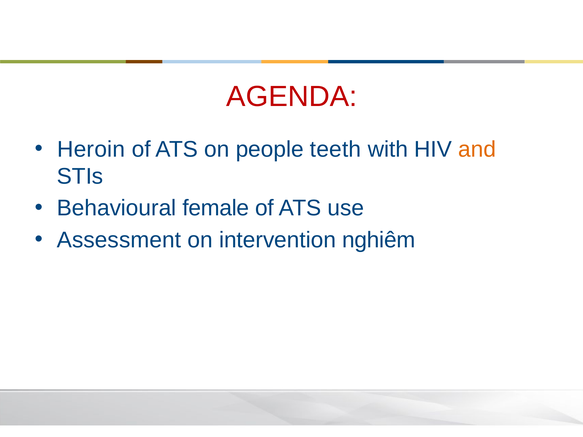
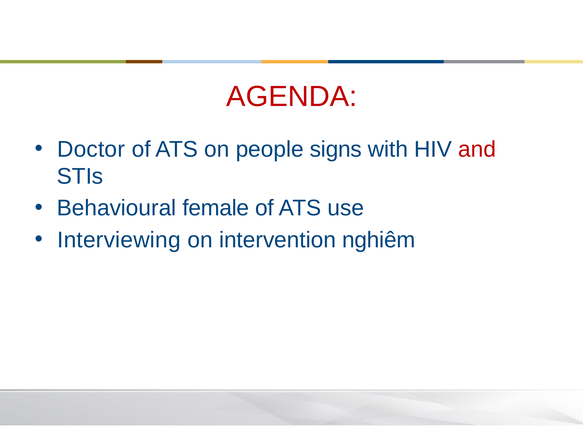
Heroin: Heroin -> Doctor (91, 149)
teeth: teeth -> signs (336, 149)
and colour: orange -> red (477, 149)
Assessment: Assessment -> Interviewing (119, 240)
